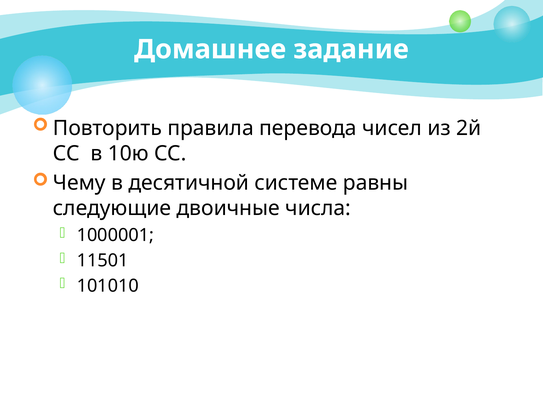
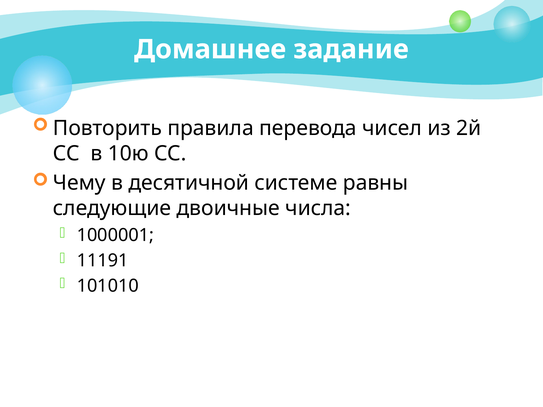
11501: 11501 -> 11191 (103, 261)
